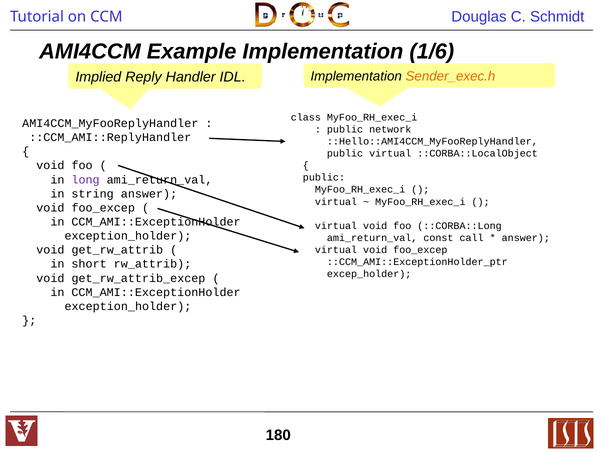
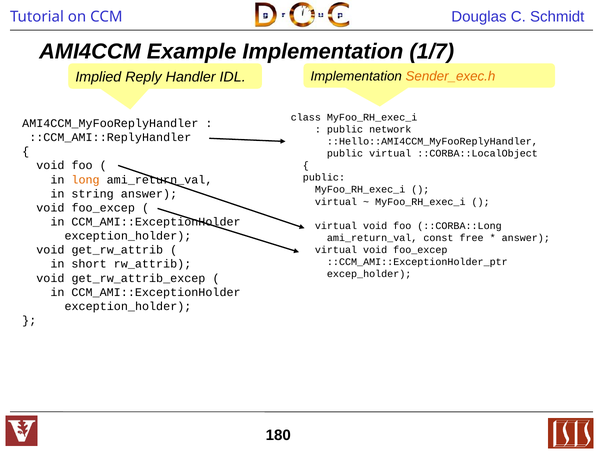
1/6: 1/6 -> 1/7 (432, 52)
long colour: purple -> orange (86, 180)
call: call -> free (472, 238)
